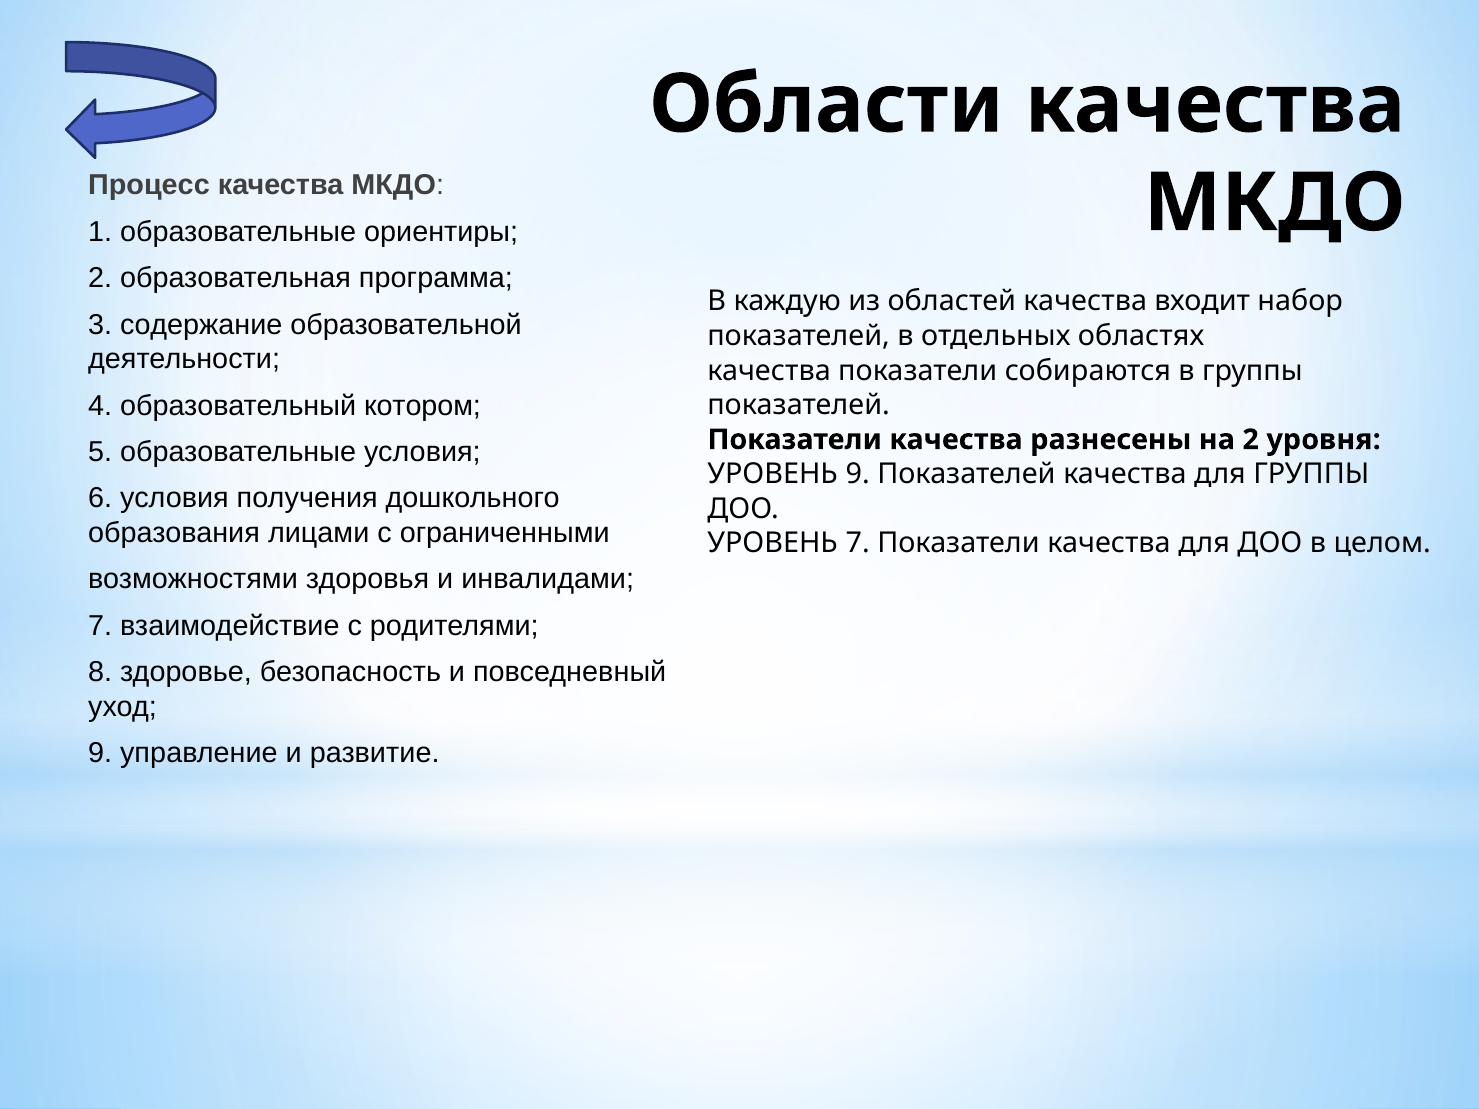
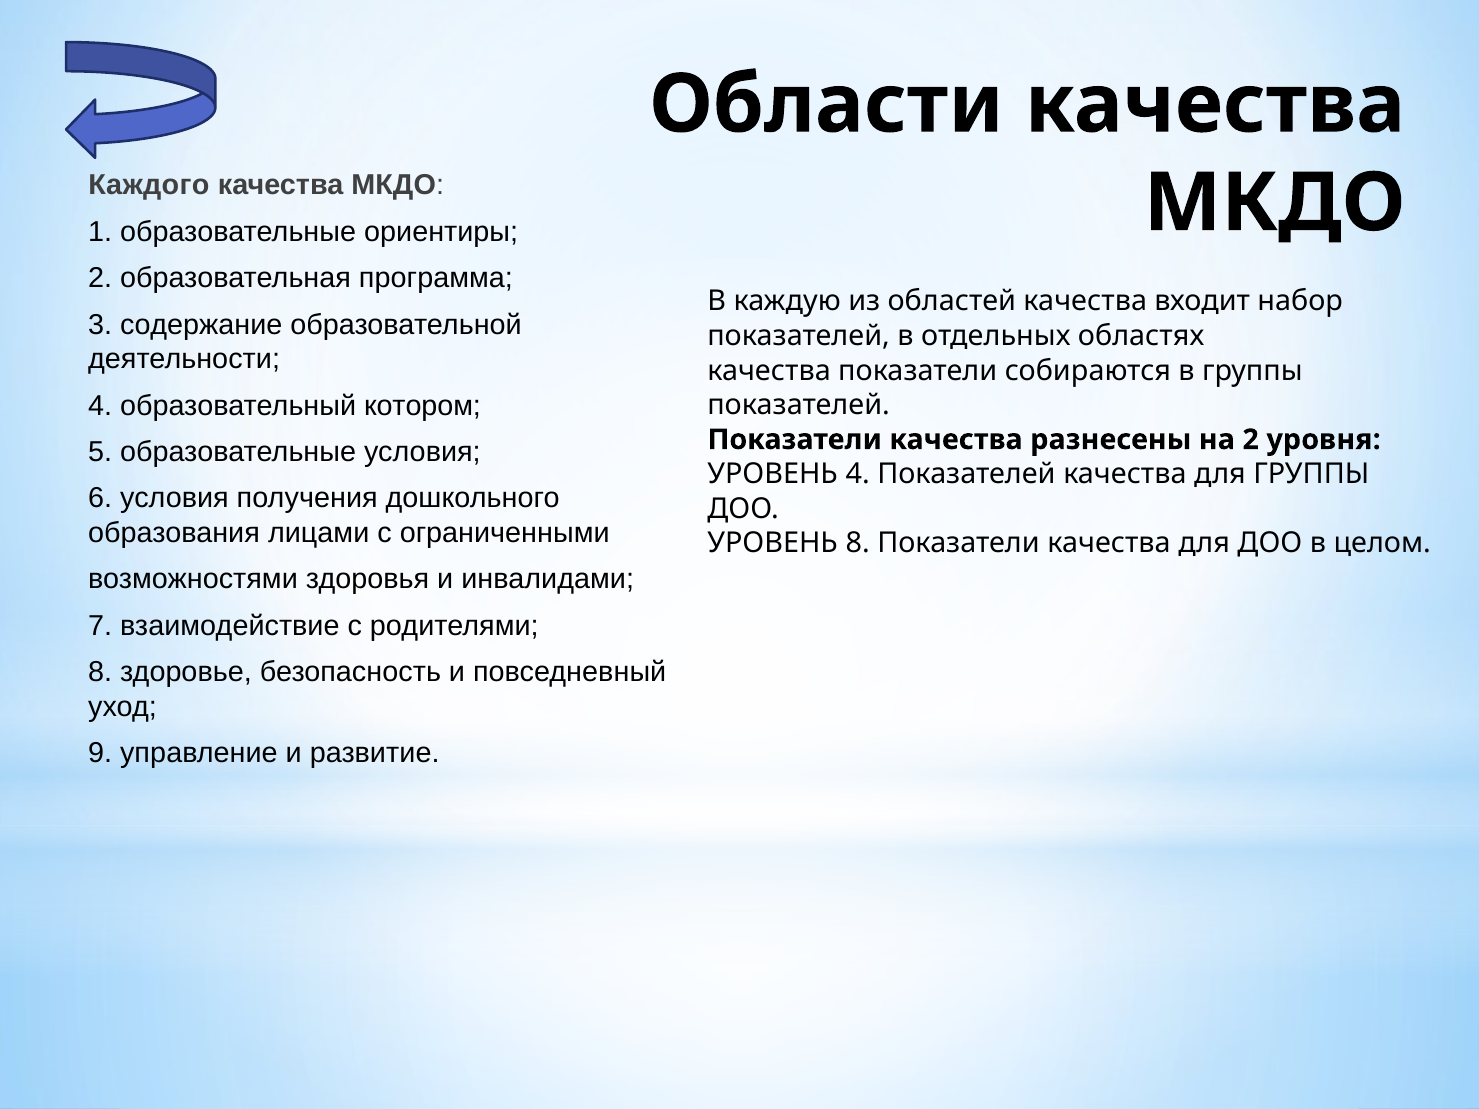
Процесс: Процесс -> Каждого (149, 185)
УРОВЕНЬ 9: 9 -> 4 (858, 474)
УРОВЕНЬ 7: 7 -> 8 (858, 543)
